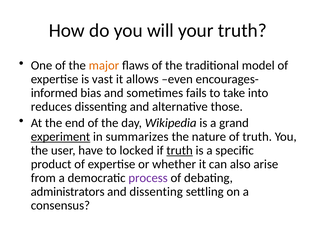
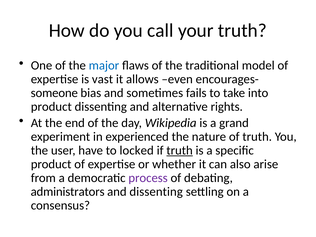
will: will -> call (160, 31)
major colour: orange -> blue (104, 65)
informed: informed -> someone (54, 93)
reduces: reduces -> product (51, 107)
those: those -> rights (227, 107)
experiment underline: present -> none (61, 137)
summarizes: summarizes -> experienced (137, 137)
